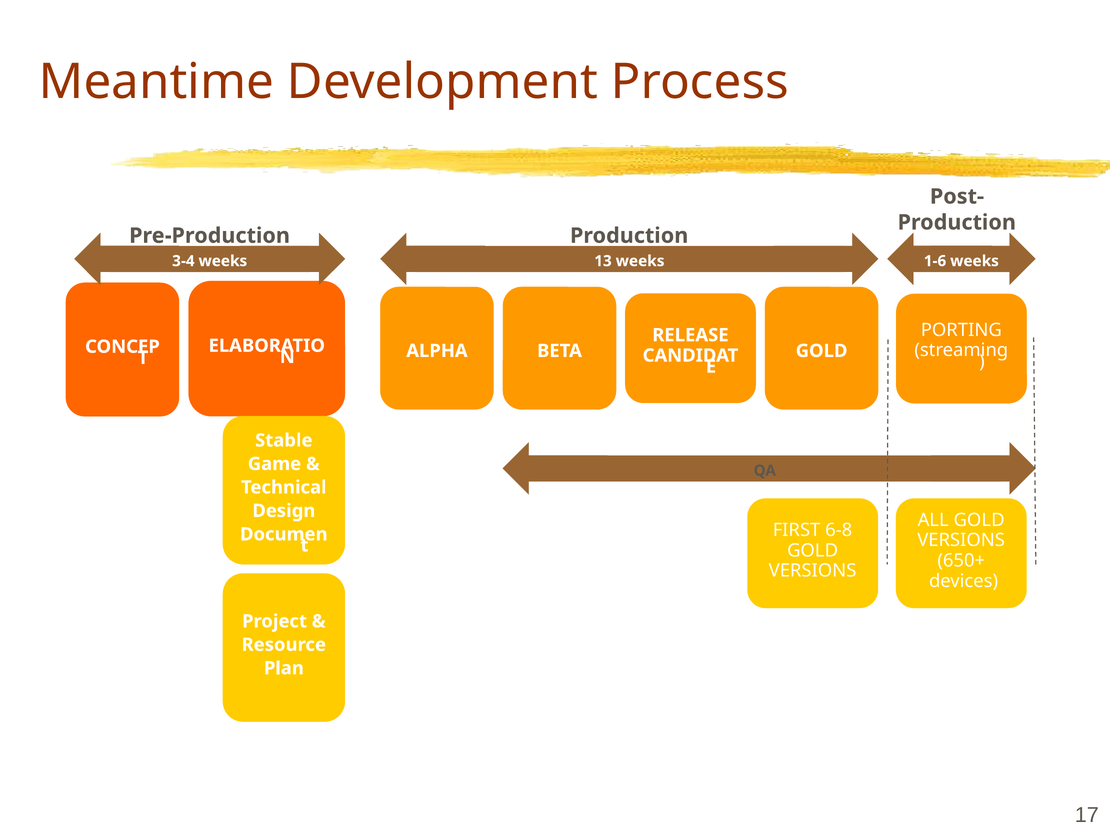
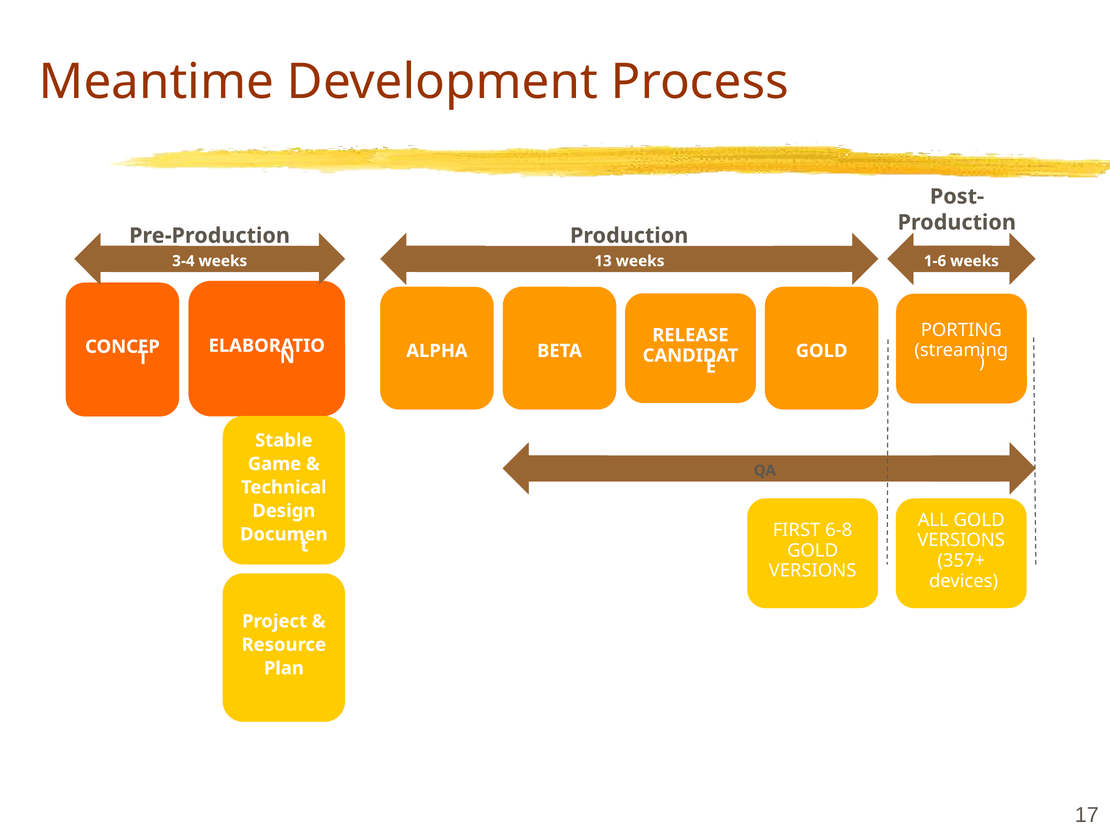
650+: 650+ -> 357+ (961, 561)
